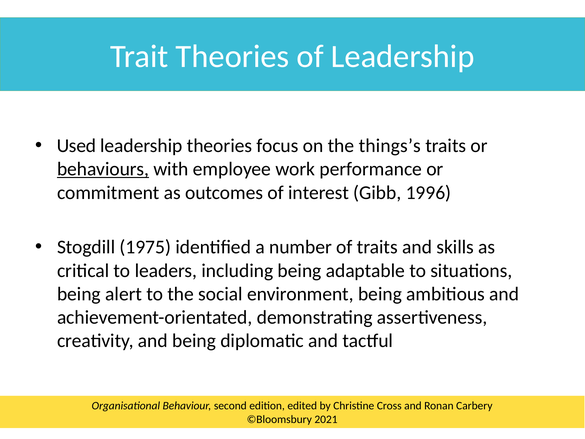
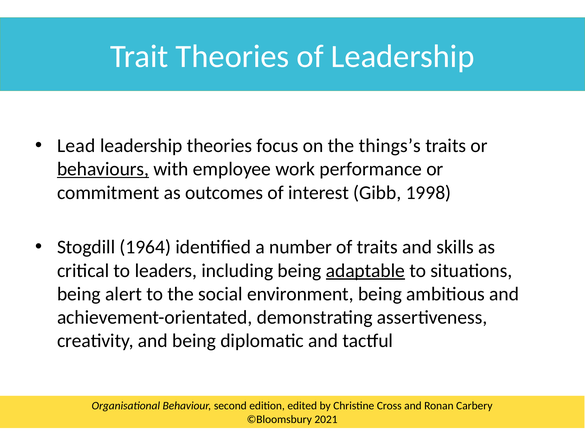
Used: Used -> Lead (76, 146)
1996: 1996 -> 1998 (428, 192)
1975: 1975 -> 1964 (145, 247)
adaptable underline: none -> present (365, 270)
